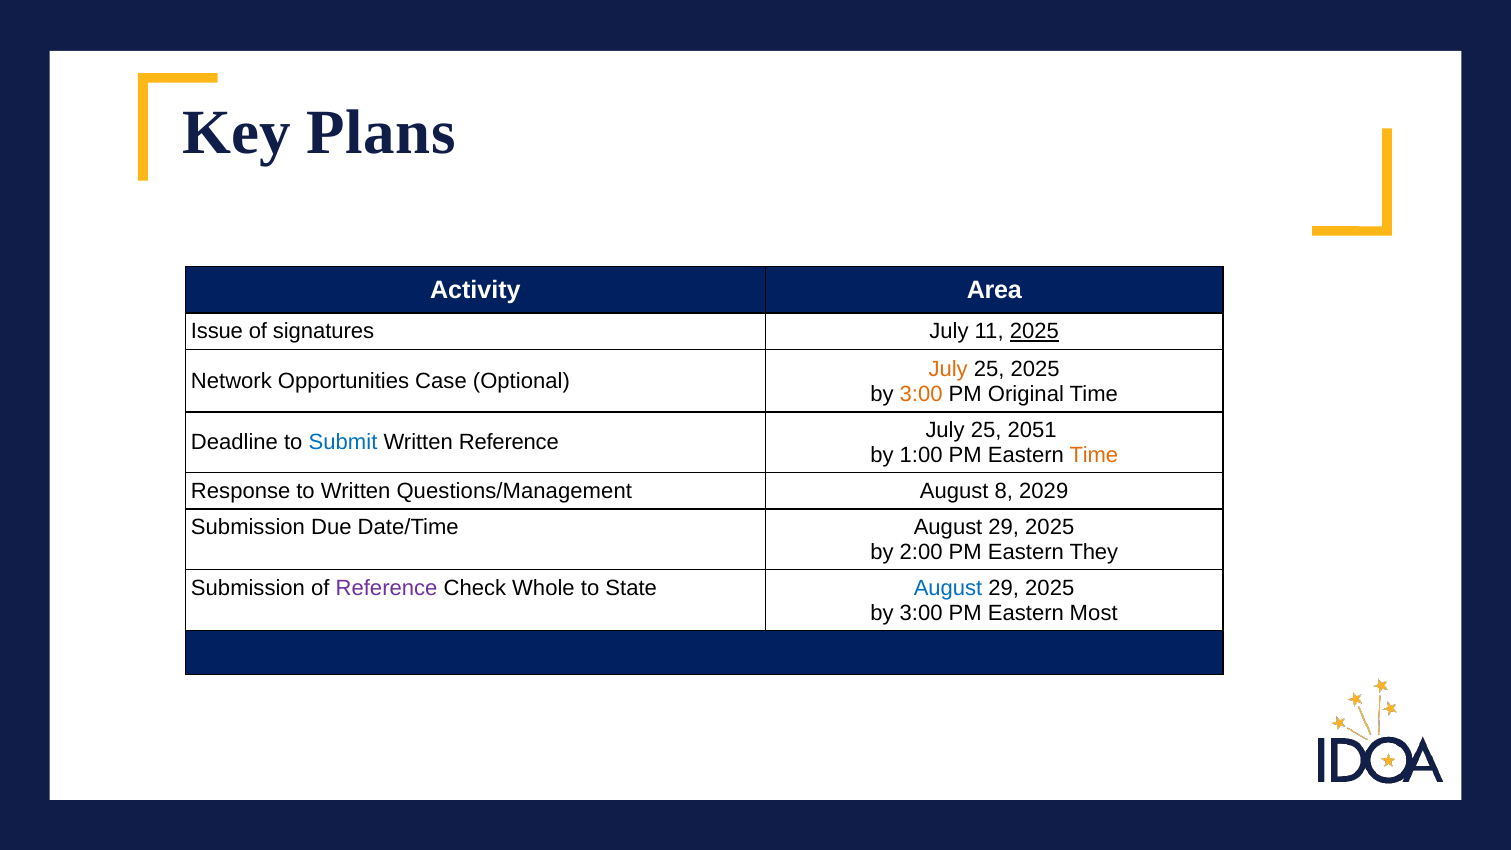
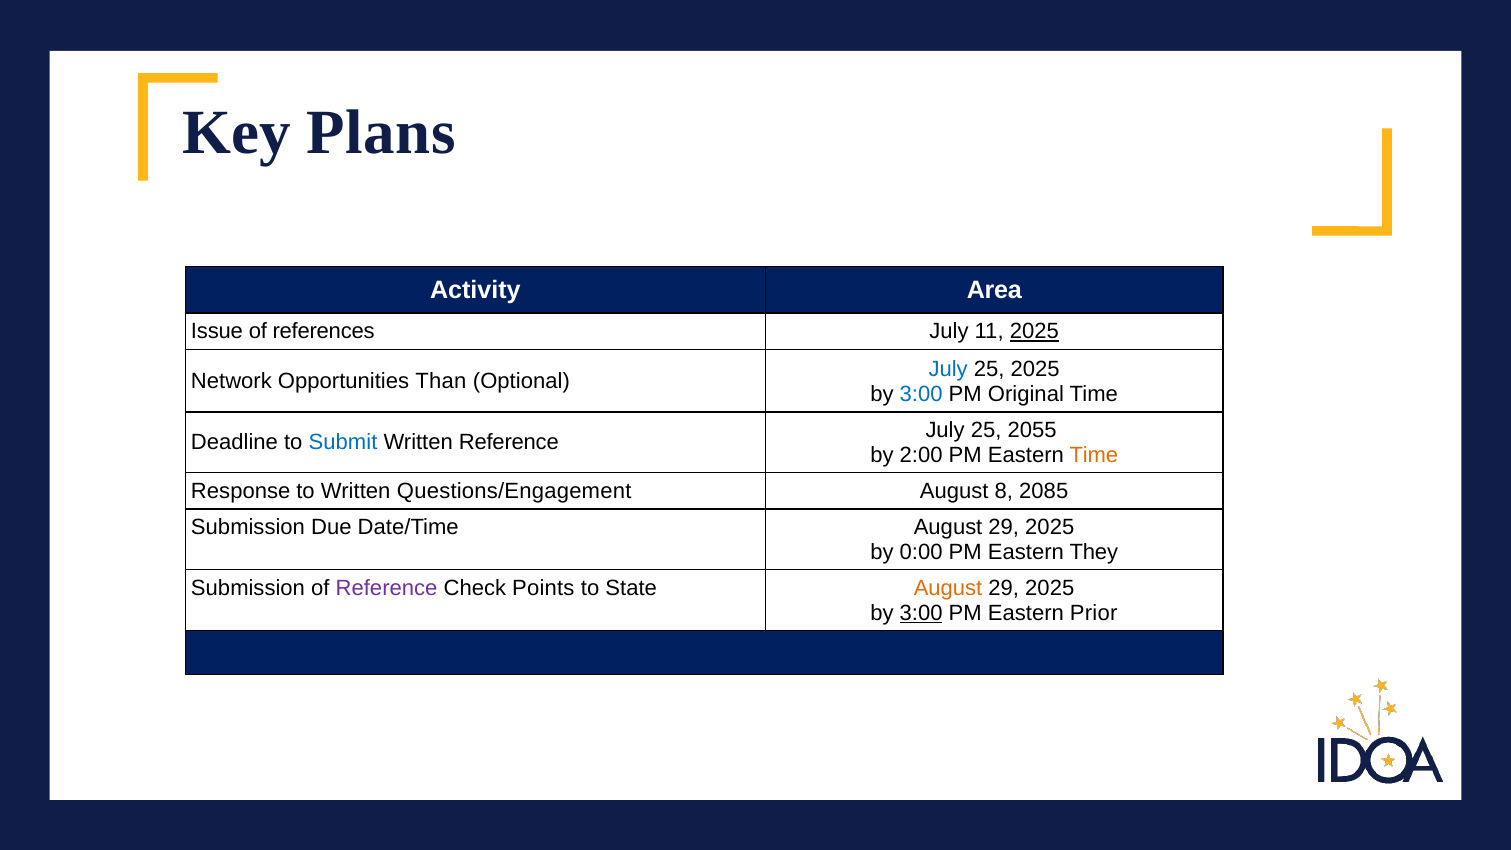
signatures: signatures -> references (324, 331)
July colour: orange -> blue (948, 369)
Case: Case -> Than (441, 381)
3:00 colour: orange -> blue (921, 394)
2051: 2051 -> 2055 (1032, 430)
1:00: 1:00 -> 2:00 (921, 455)
Questions/Management: Questions/Management -> Questions/Engagement (514, 491)
2029: 2029 -> 2085 (1044, 491)
2:00: 2:00 -> 0:00 (921, 552)
Whole: Whole -> Points (543, 588)
August colour: blue -> orange (948, 588)
3:00 underline: none -> present (921, 613)
Most: Most -> Prior (1094, 613)
